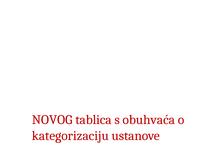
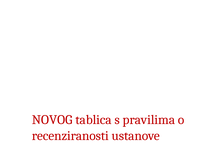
obuhvaća: obuhvaća -> pravilima (149, 120)
kategorizaciju: kategorizaciju -> recenziranosti (70, 136)
